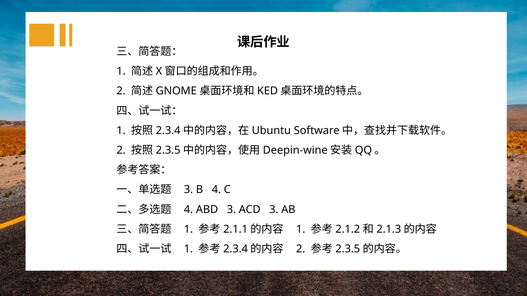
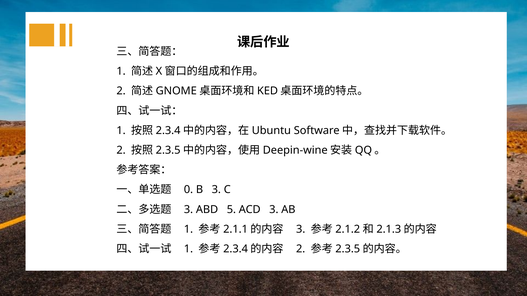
3: 3 -> 0 (188, 190)
B 4: 4 -> 3 (216, 190)
4: 4 -> 3 (188, 210)
ABD 3: 3 -> 5 (231, 210)
1: 1 -> 3 (301, 229)
